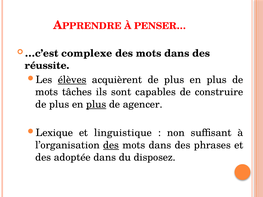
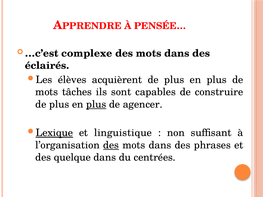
PENSER…: PENSER… -> PENSÉE… (160, 26)
réussite: réussite -> éclairés (47, 66)
élèves underline: present -> none (72, 80)
Lexique underline: none -> present (54, 133)
adoptée: adoptée -> quelque (72, 157)
disposez: disposez -> centrées (155, 157)
